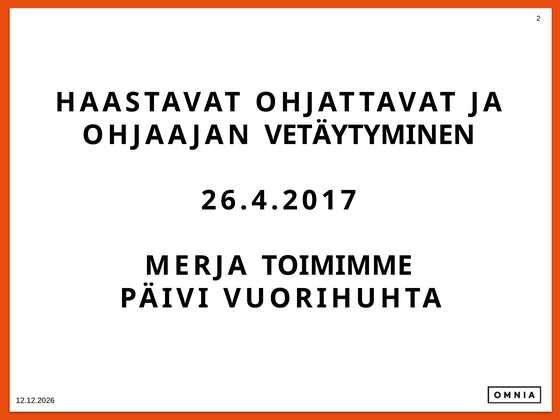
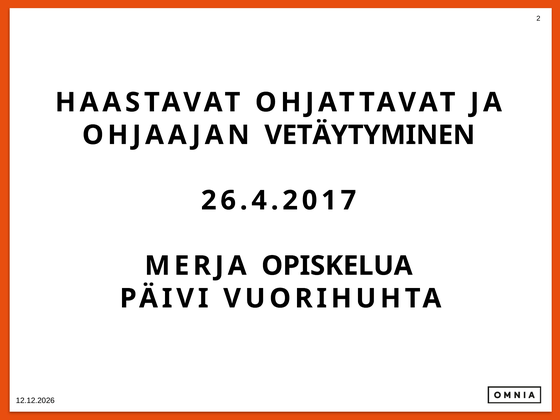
TOIMIMME: TOIMIMME -> OPISKELUA (337, 266)
